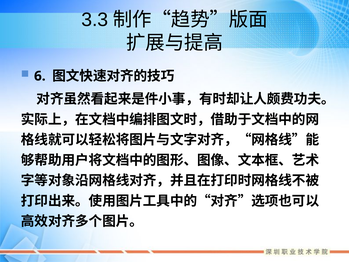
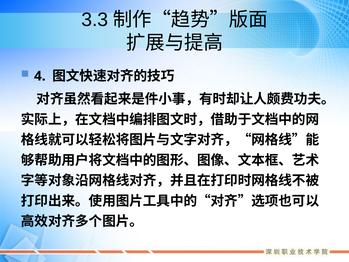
6: 6 -> 4 (40, 76)
